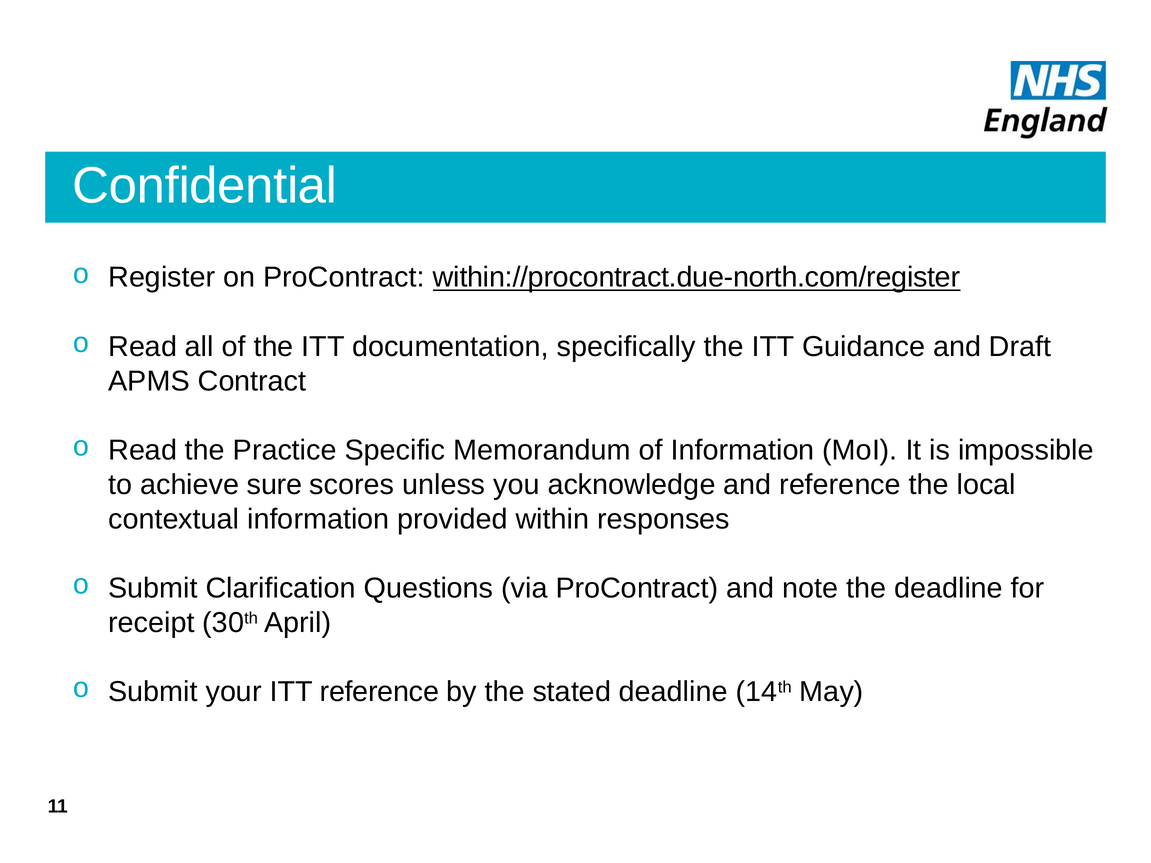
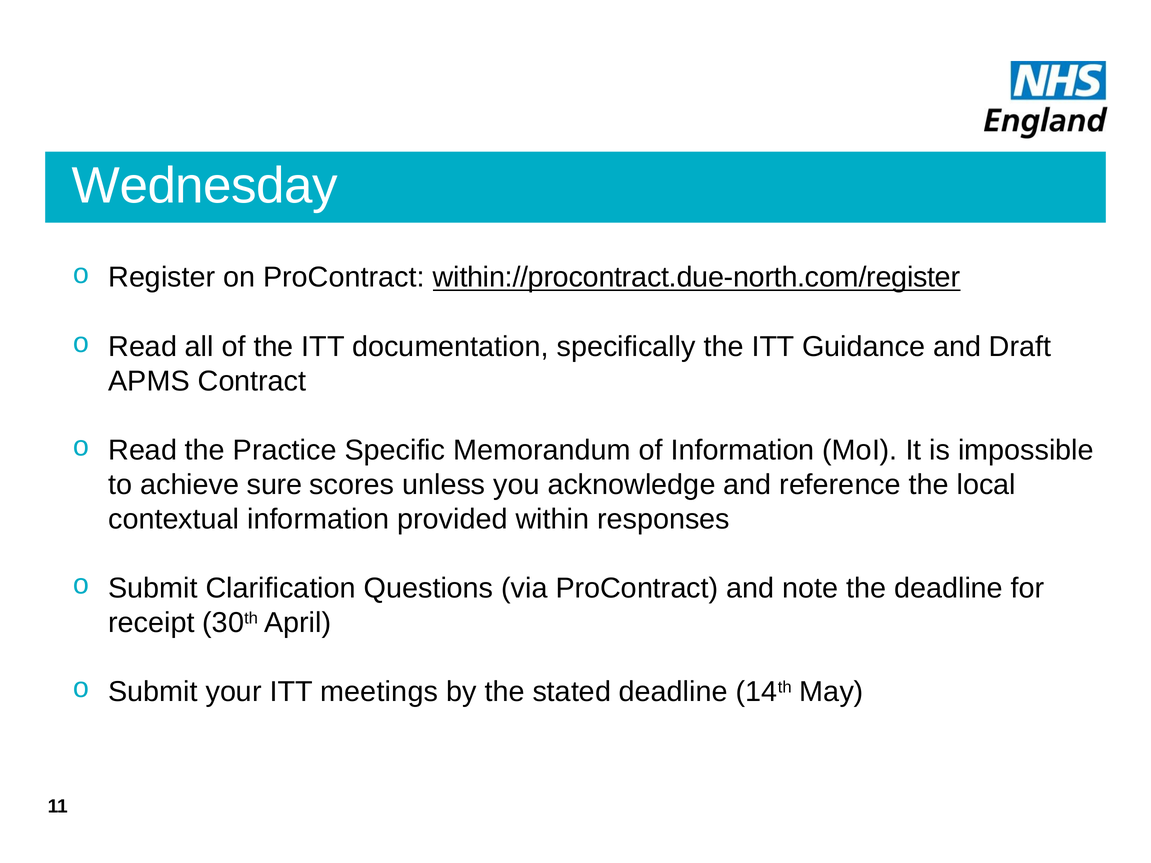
Confidential: Confidential -> Wednesday (205, 186)
ITT reference: reference -> meetings (379, 692)
